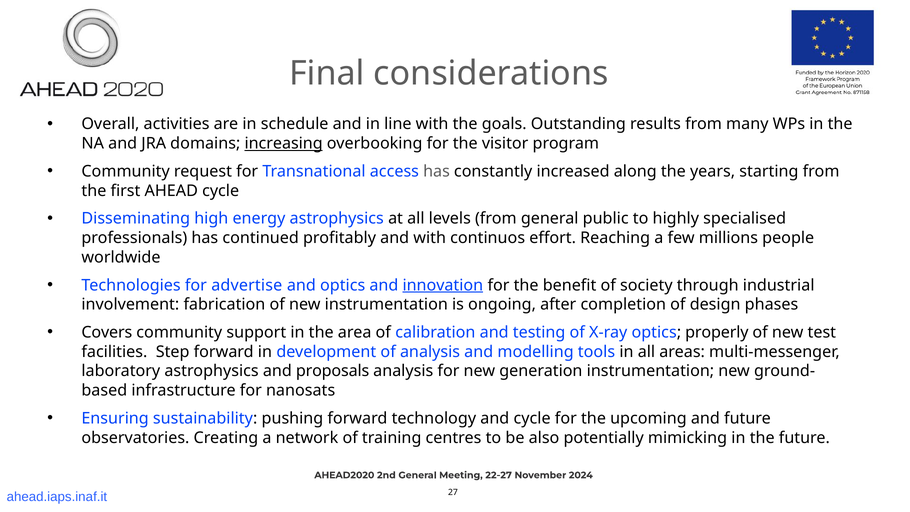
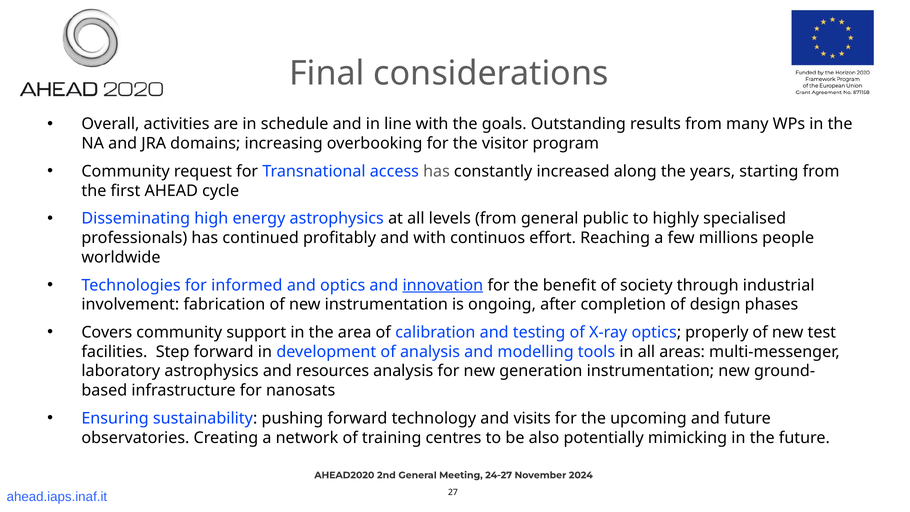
increasing underline: present -> none (284, 143)
advertise: advertise -> informed (247, 285)
proposals: proposals -> resources (333, 371)
and cycle: cycle -> visits (532, 418)
22-27: 22-27 -> 24-27 (499, 475)
